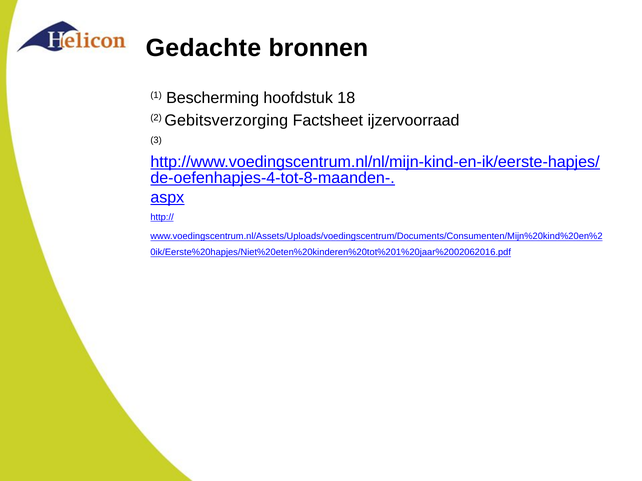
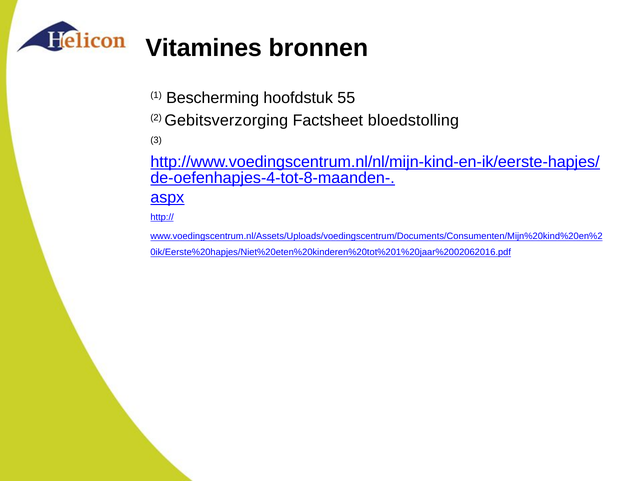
Gedachte: Gedachte -> Vitamines (204, 48)
18: 18 -> 55 (346, 98)
ijzervoorraad: ijzervoorraad -> bloedstolling (413, 120)
